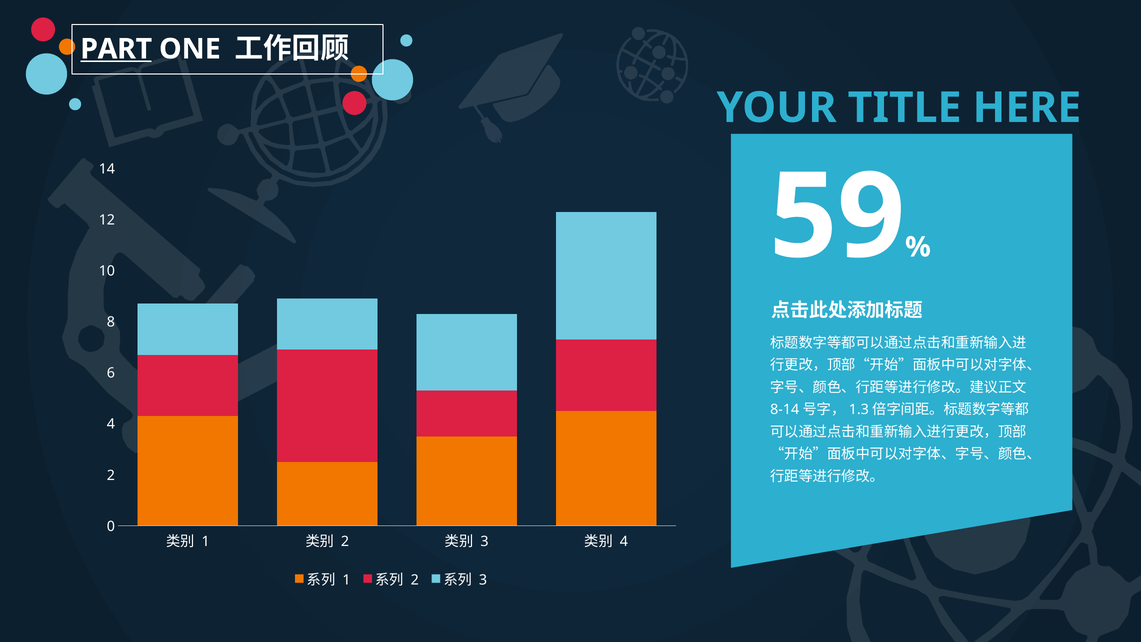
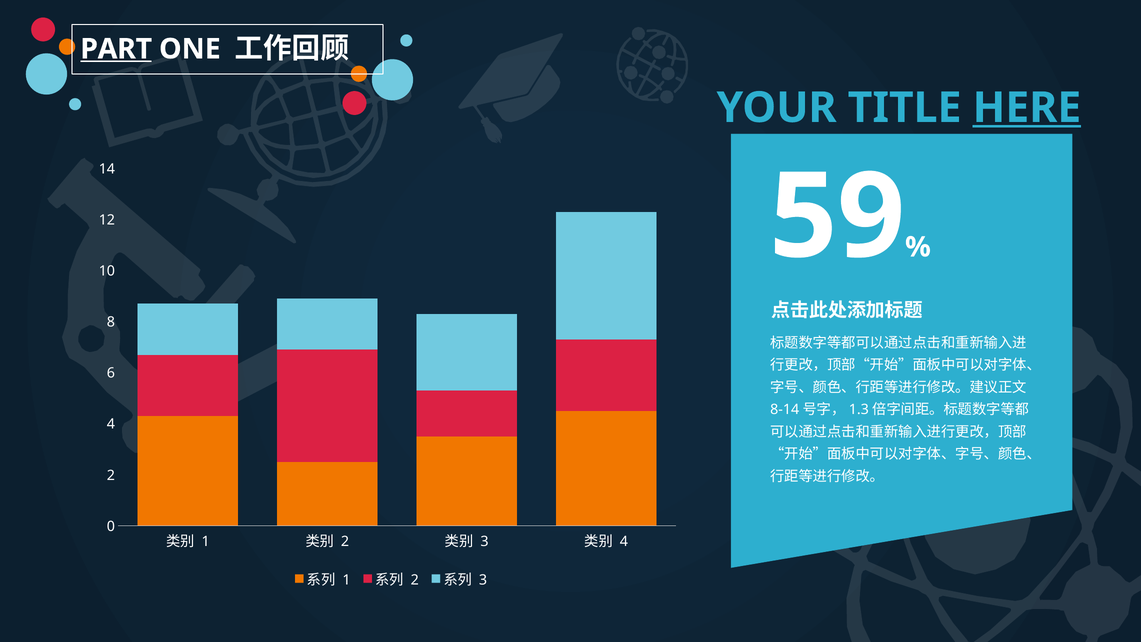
HERE underline: none -> present (1027, 108)
